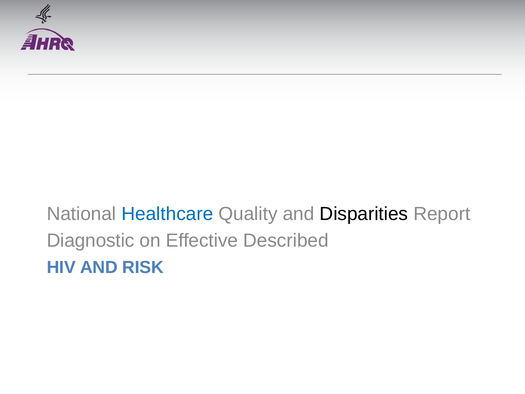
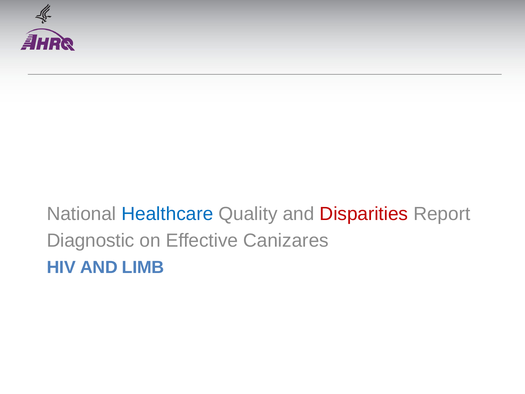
Disparities colour: black -> red (364, 214)
Described: Described -> Canizares (286, 240)
RISK: RISK -> LIMB (143, 267)
